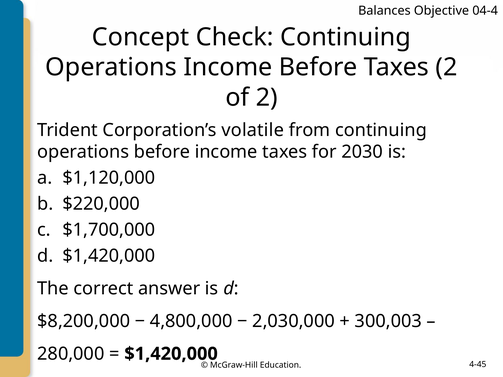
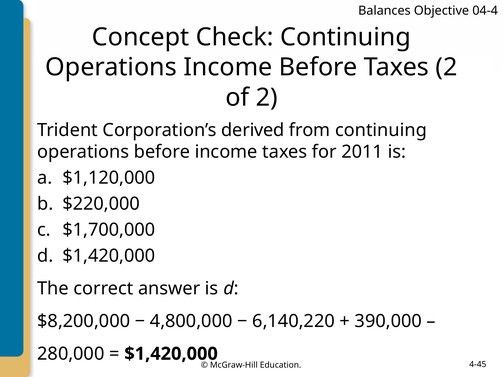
volatile: volatile -> derived (253, 130)
2030: 2030 -> 2011 (362, 152)
2,030,000: 2,030,000 -> 6,140,220 (294, 321)
300,003: 300,003 -> 390,000 (388, 321)
